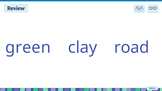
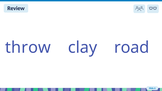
green: green -> throw (28, 48)
